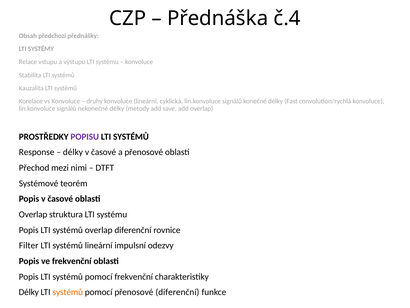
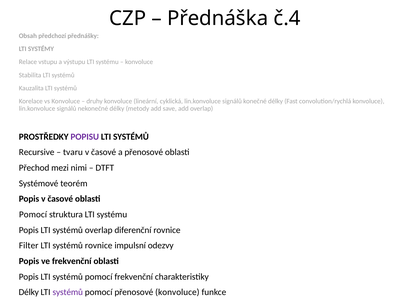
Response: Response -> Recursive (37, 152)
délky: délky -> tvaru (73, 152)
Overlap: Overlap -> Pomocí (33, 214)
systémů lineární: lineární -> rovnice (99, 245)
systémů colour: orange -> purple (68, 292)
přenosové diferenční: diferenční -> konvoluce (177, 292)
